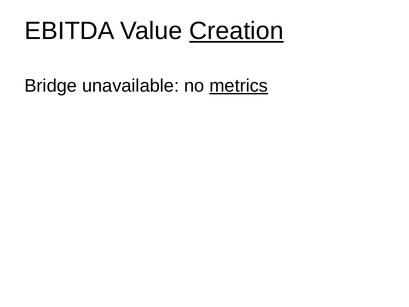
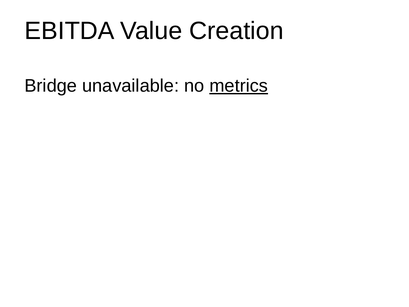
Creation underline: present -> none (236, 31)
